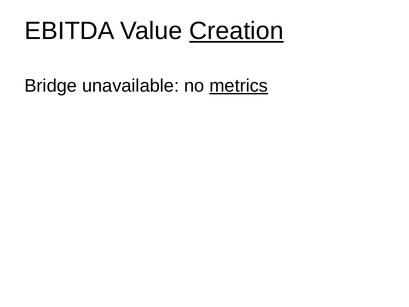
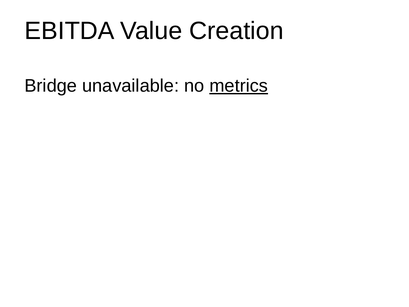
Creation underline: present -> none (236, 31)
